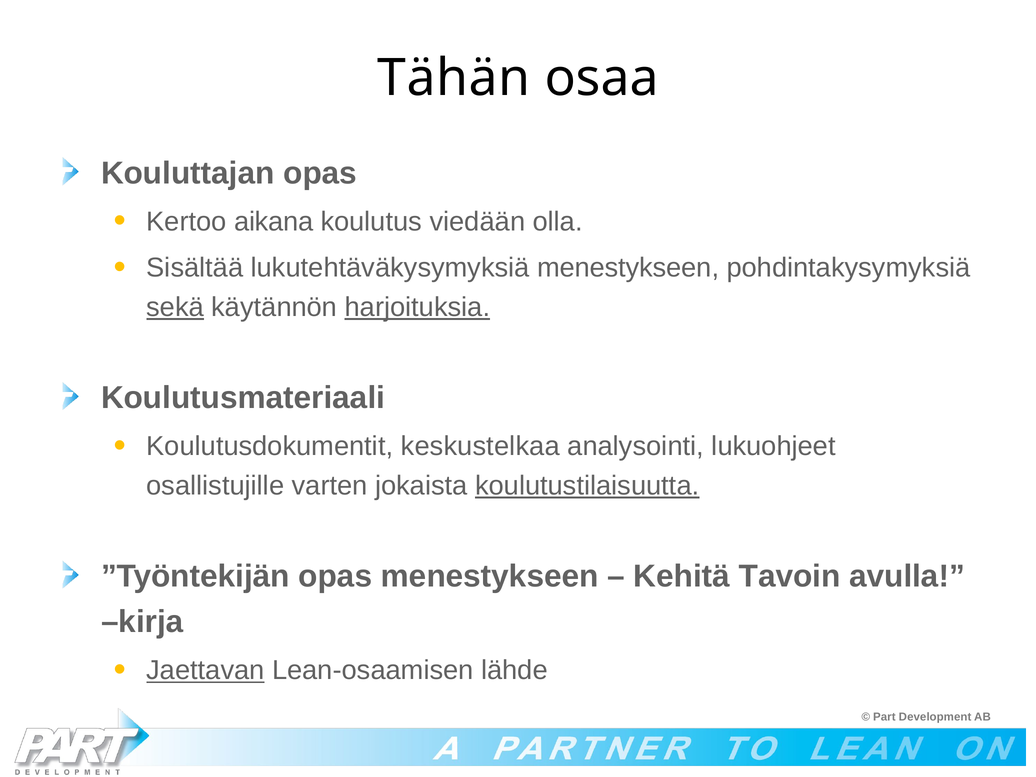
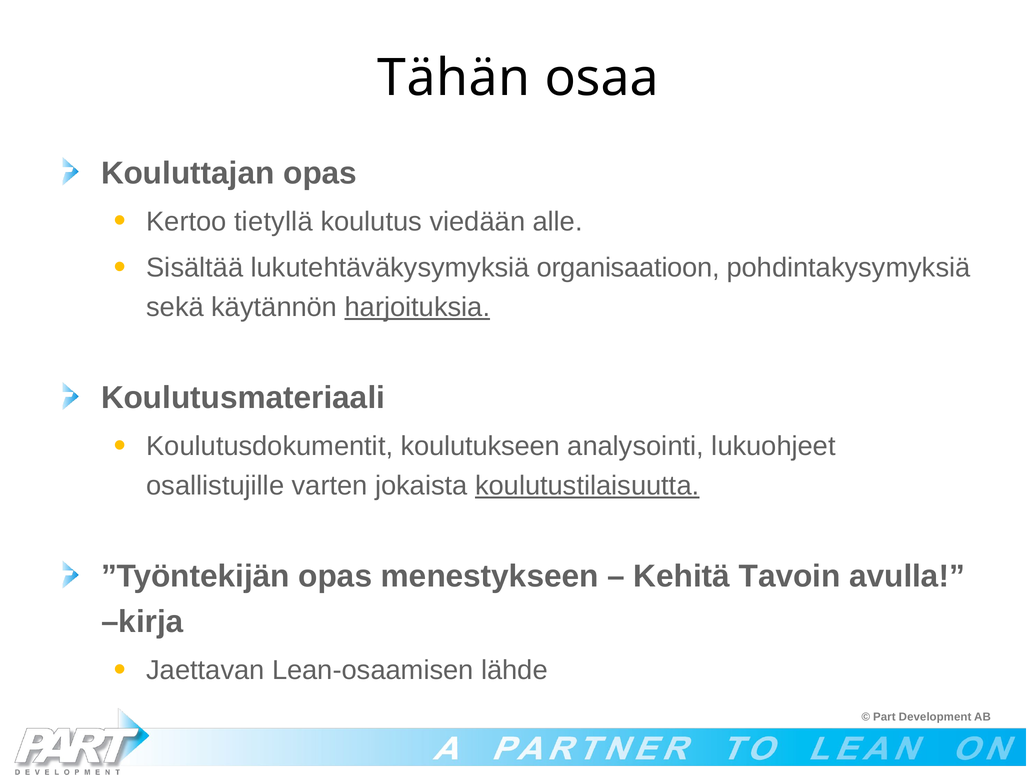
aikana: aikana -> tietyllä (273, 222)
olla: olla -> alle (558, 222)
lukutehtäväkysymyksiä menestykseen: menestykseen -> organisaatioon (628, 268)
sekä underline: present -> none (175, 307)
keskustelkaa: keskustelkaa -> koulutukseen (480, 446)
Jaettavan underline: present -> none (205, 670)
